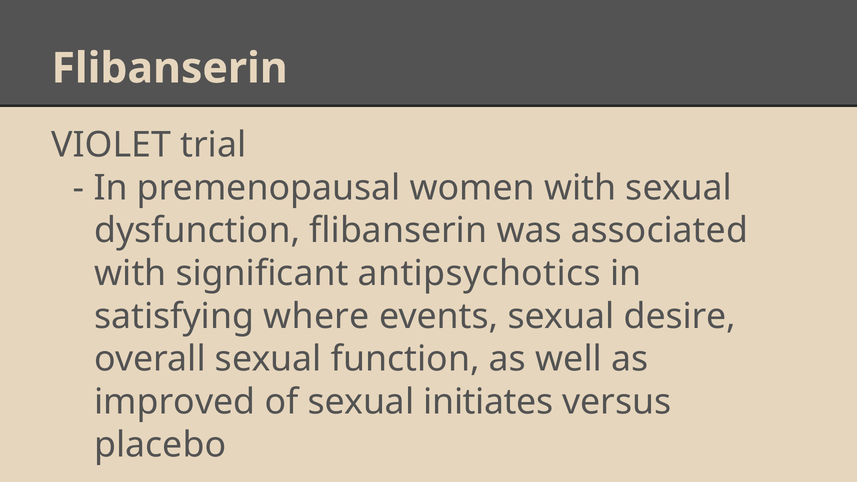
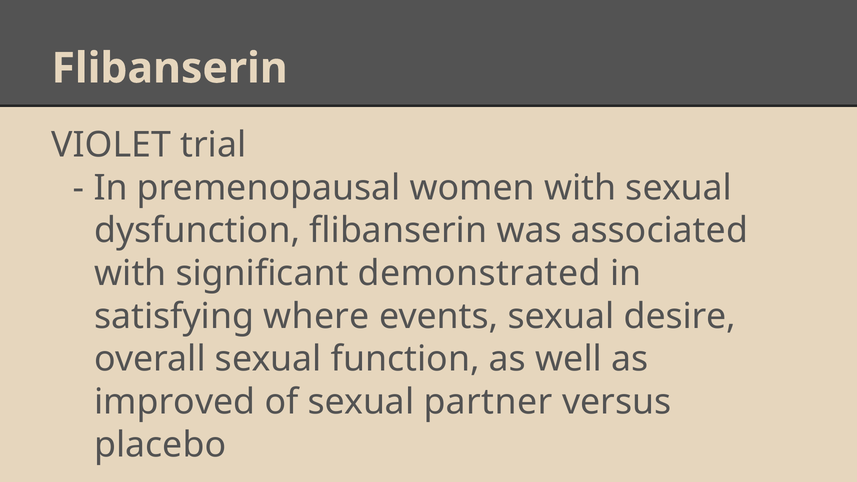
antipsychotics: antipsychotics -> demonstrated (479, 274)
initiates: initiates -> partner (488, 402)
